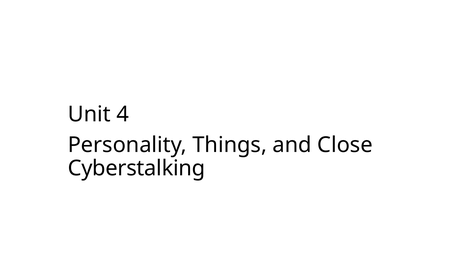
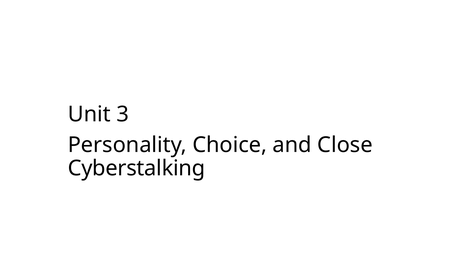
4: 4 -> 3 (123, 114)
Things: Things -> Choice (230, 145)
